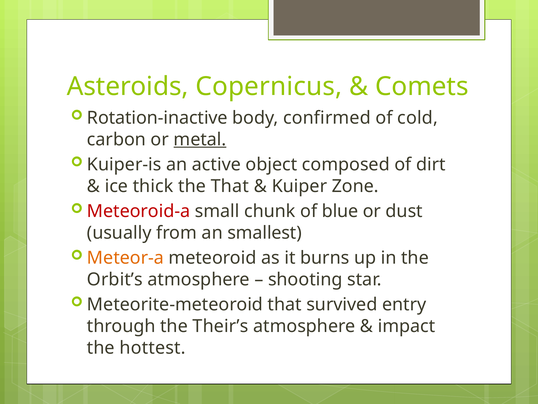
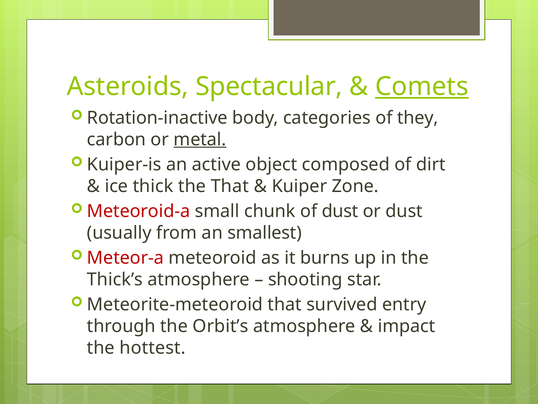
Copernicus: Copernicus -> Spectacular (269, 87)
Comets underline: none -> present (422, 87)
confirmed: confirmed -> categories (327, 118)
cold: cold -> they (418, 118)
of blue: blue -> dust (340, 211)
Meteor-a colour: orange -> red (125, 258)
Orbit’s: Orbit’s -> Thick’s (115, 279)
Their’s: Their’s -> Orbit’s (221, 326)
